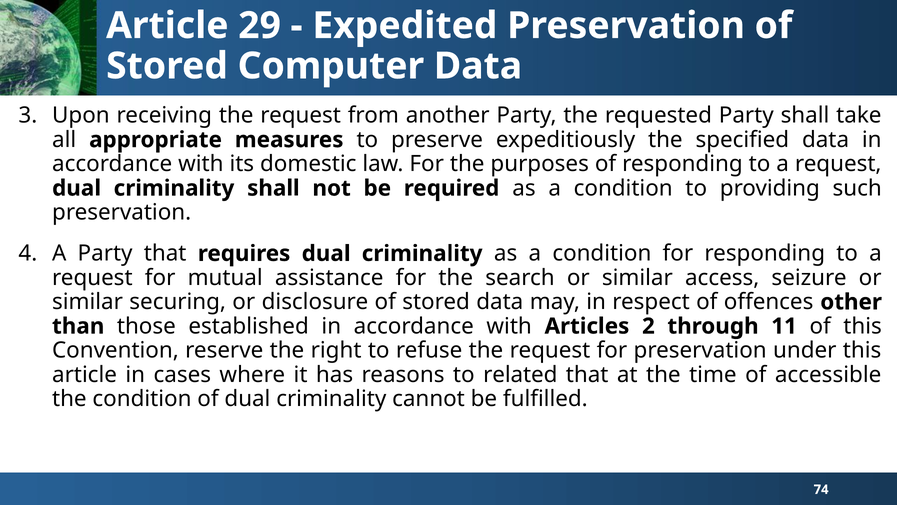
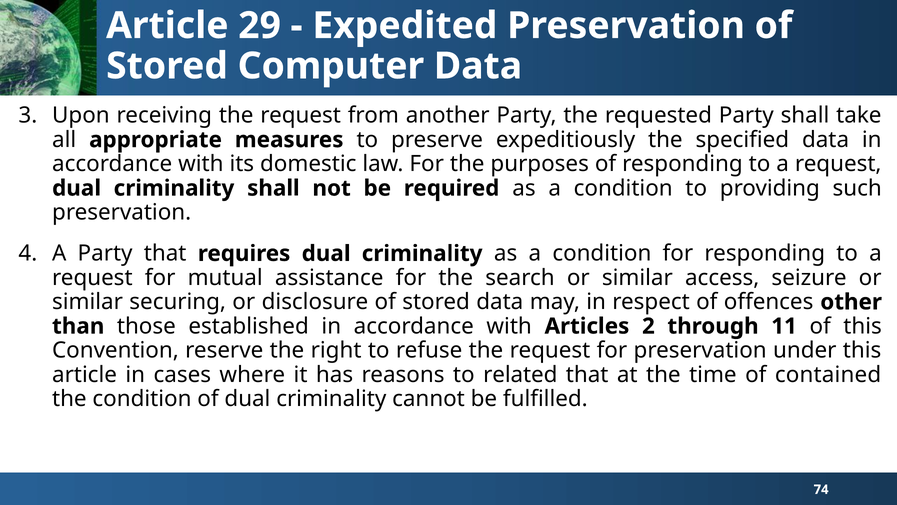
accessible: accessible -> contained (828, 374)
